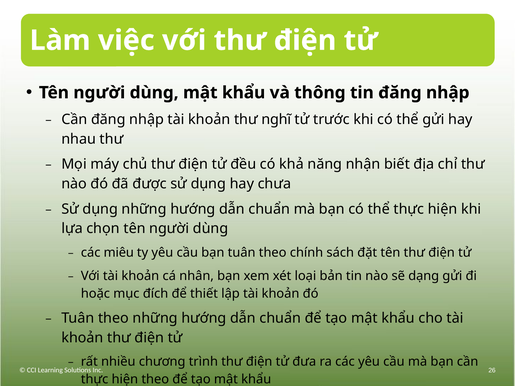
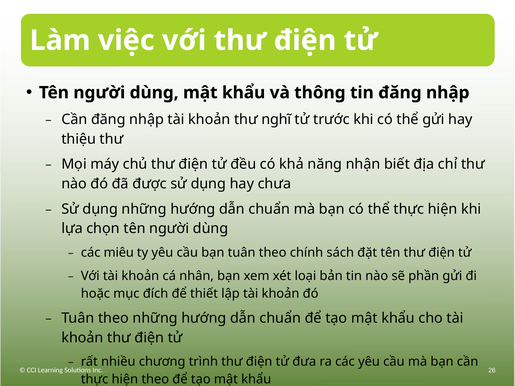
nhau: nhau -> thiệu (79, 139)
dạng: dạng -> phần (424, 276)
